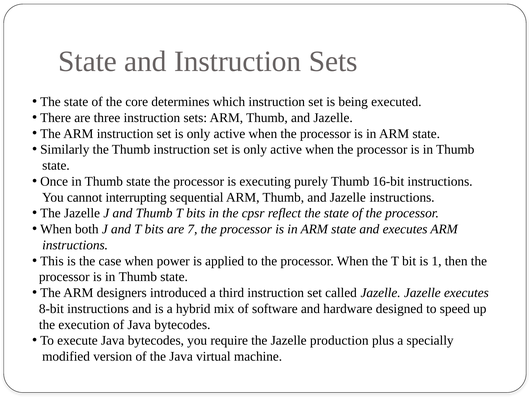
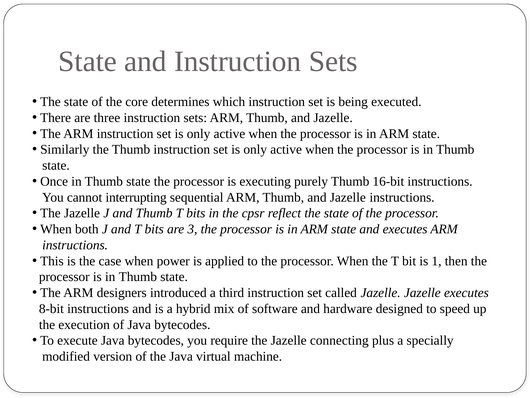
7: 7 -> 3 (192, 229)
production: production -> connecting (339, 340)
